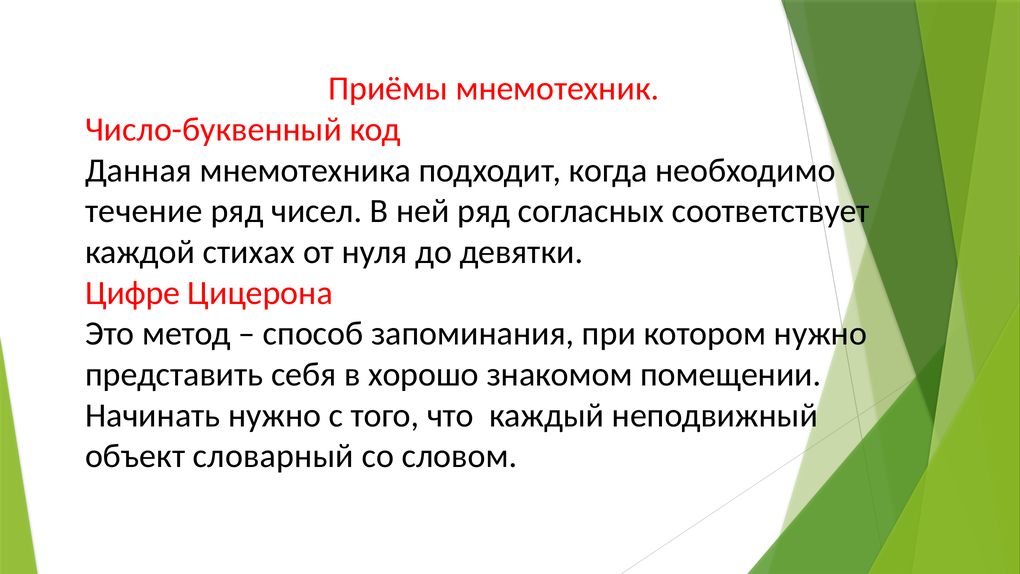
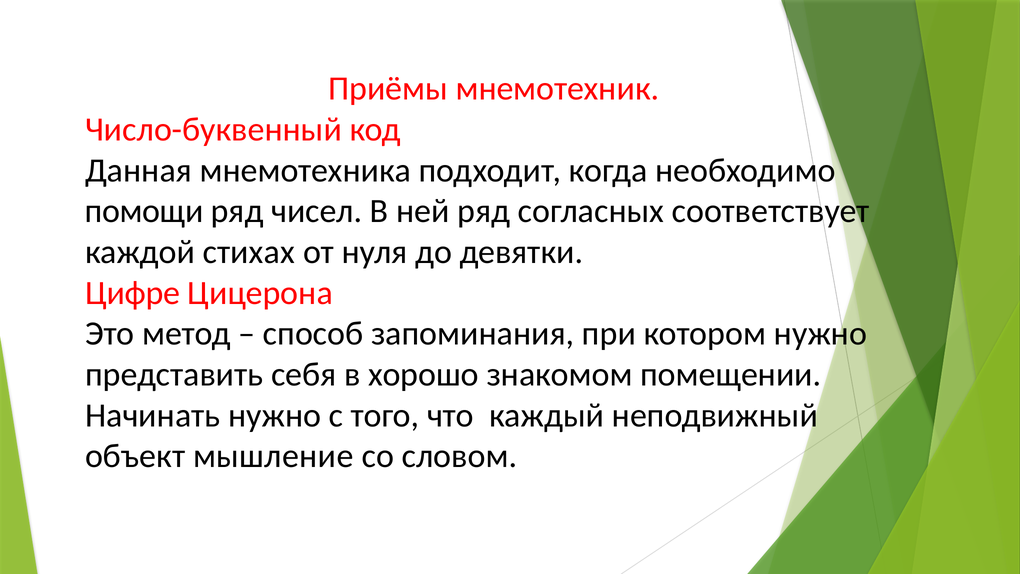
течение: течение -> помощи (144, 211)
словарный: словарный -> мышление (273, 456)
